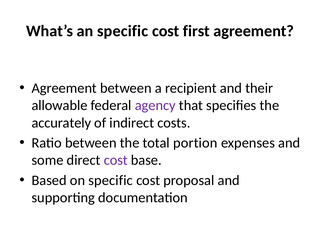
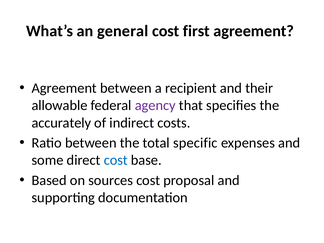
an specific: specific -> general (123, 31)
portion: portion -> specific (195, 143)
cost colour: purple -> blue (116, 160)
on specific: specific -> sources (111, 180)
